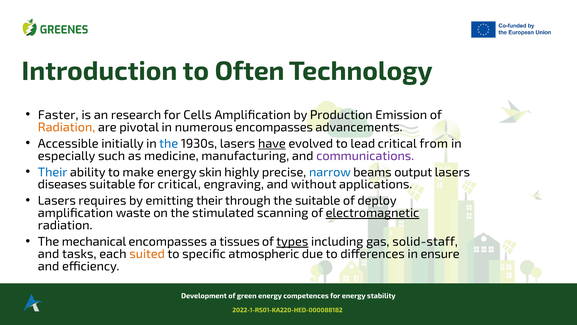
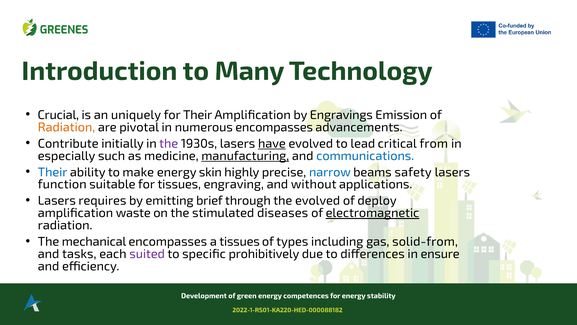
Often: Often -> Many (250, 71)
Faster: Faster -> Crucial (58, 115)
research: research -> uniquely (136, 115)
for Cells: Cells -> Their (198, 115)
Production: Production -> Engravings (341, 115)
Accessible: Accessible -> Contribute (68, 143)
the colour: blue -> purple (169, 143)
manufacturing underline: none -> present (245, 156)
communications colour: purple -> blue (365, 156)
output: output -> safety (413, 172)
diseases: diseases -> function (62, 184)
for critical: critical -> tissues (179, 184)
emitting their: their -> brief (209, 201)
the suitable: suitable -> evolved (318, 201)
scanning: scanning -> diseases (283, 213)
types underline: present -> none (292, 241)
solid-staff: solid-staff -> solid-from (425, 241)
suited colour: orange -> purple (147, 254)
atmospheric: atmospheric -> prohibitively (264, 254)
